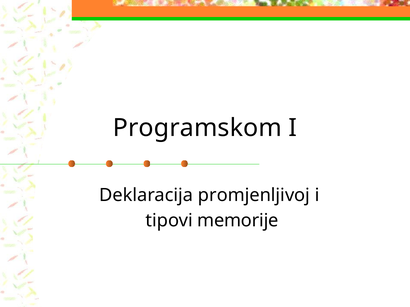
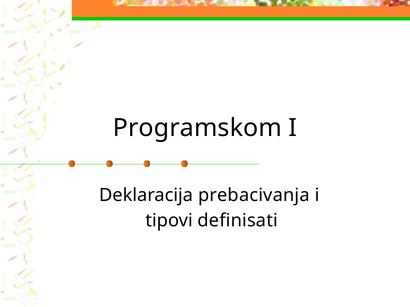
promjenljivoj: promjenljivoj -> prebacivanja (254, 195)
memorije: memorije -> definisati (238, 221)
